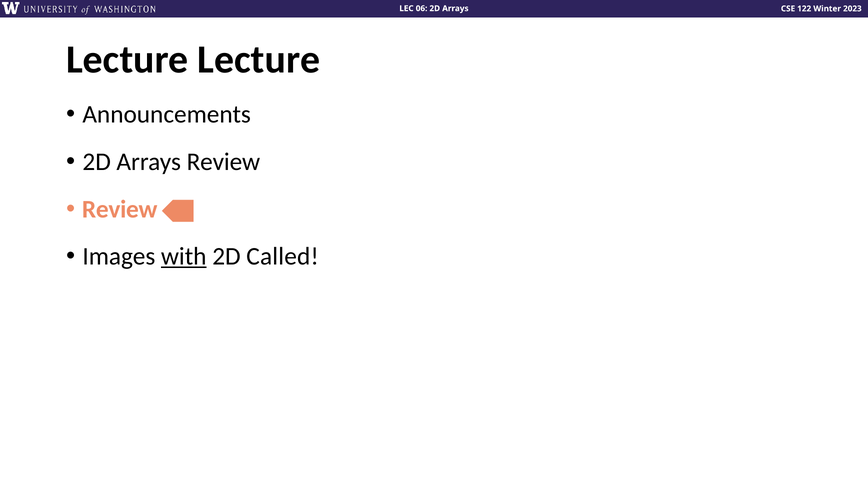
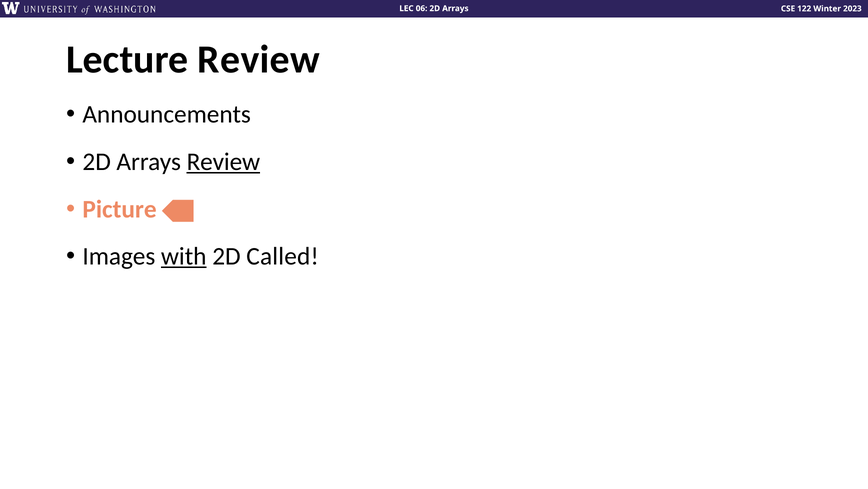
Lecture Lecture: Lecture -> Review (259, 59)
Review underline: none -> present (223, 162)
Review: Review -> Picture (120, 209)
